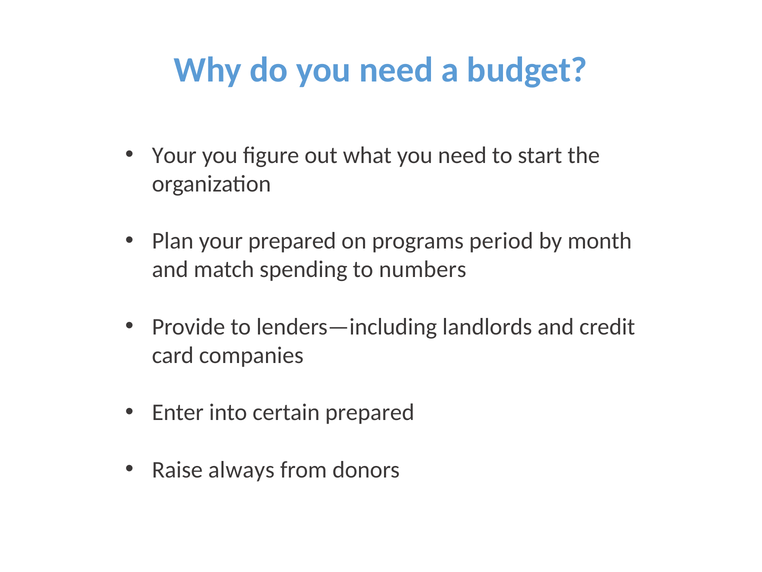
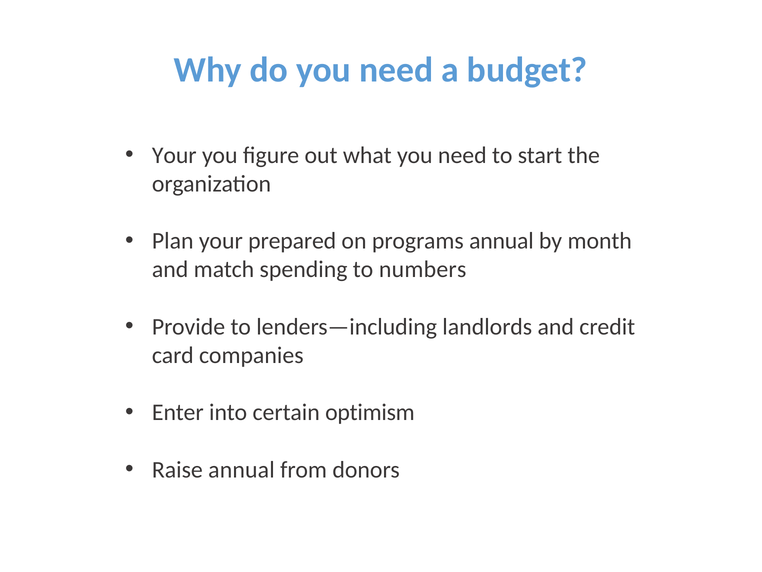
programs period: period -> annual (501, 241)
certain prepared: prepared -> optimism (370, 412)
Raise always: always -> annual (241, 469)
